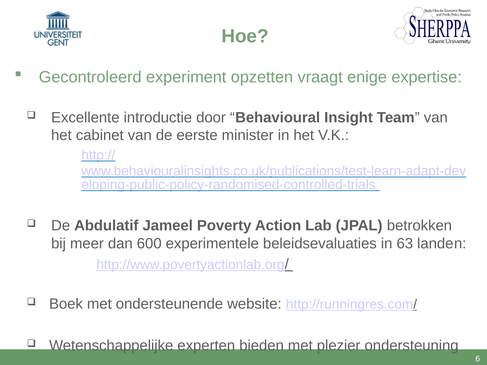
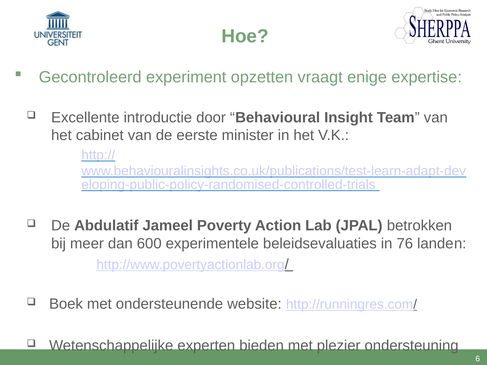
63: 63 -> 76 (405, 244)
